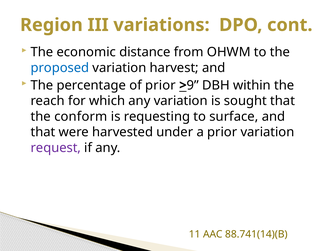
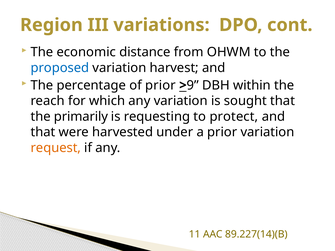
conform: conform -> primarily (81, 117)
surface: surface -> protect (234, 117)
request colour: purple -> orange (56, 148)
88.741(14)(B: 88.741(14)(B -> 89.227(14)(B (256, 235)
